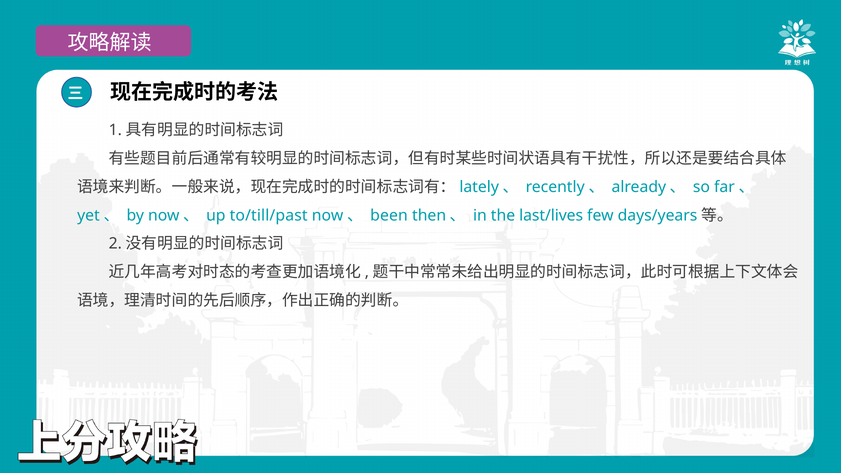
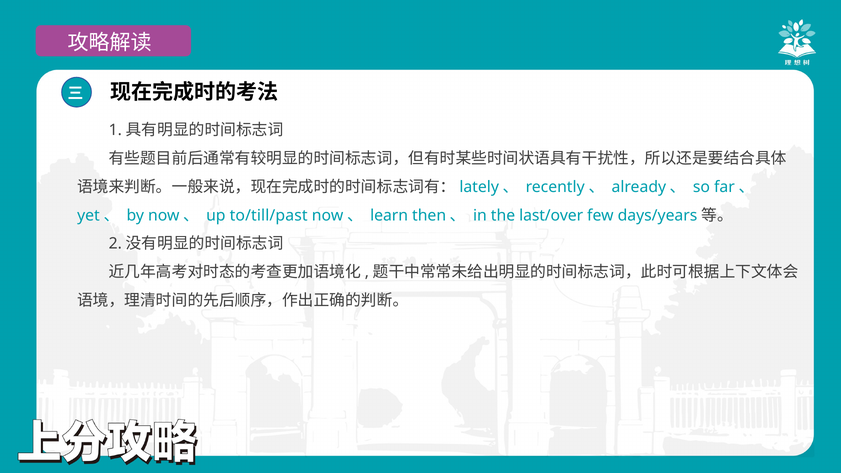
been: been -> learn (389, 215)
last/lives: last/lives -> last/over (551, 215)
